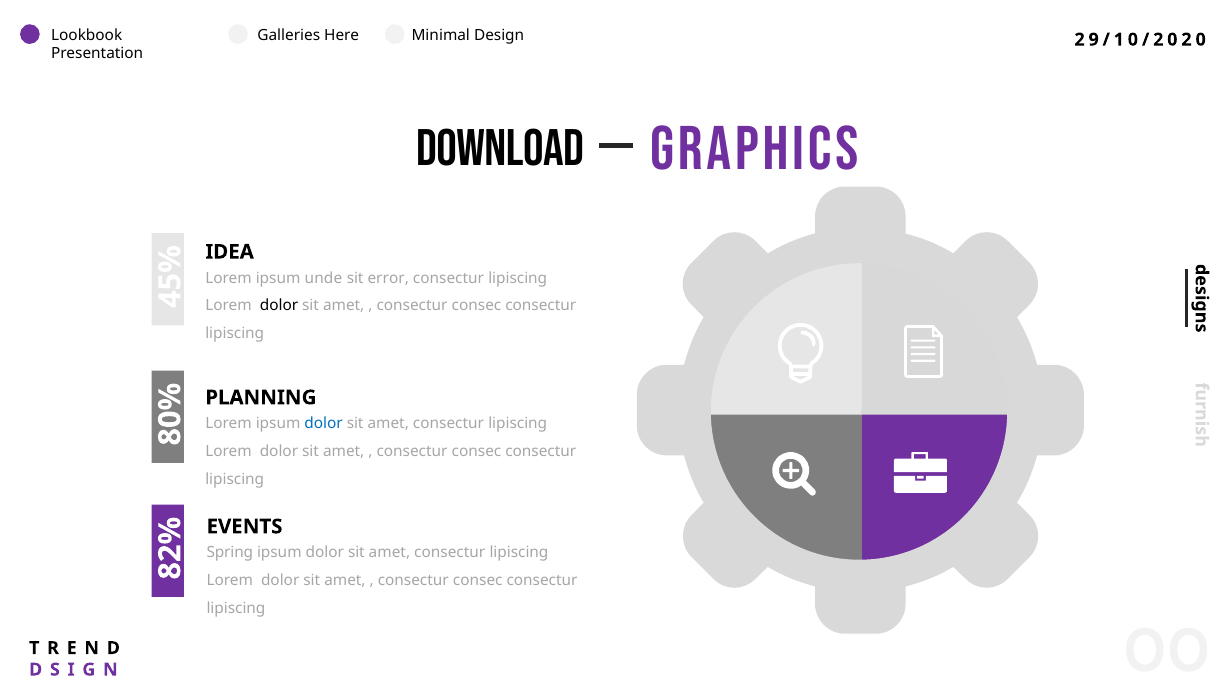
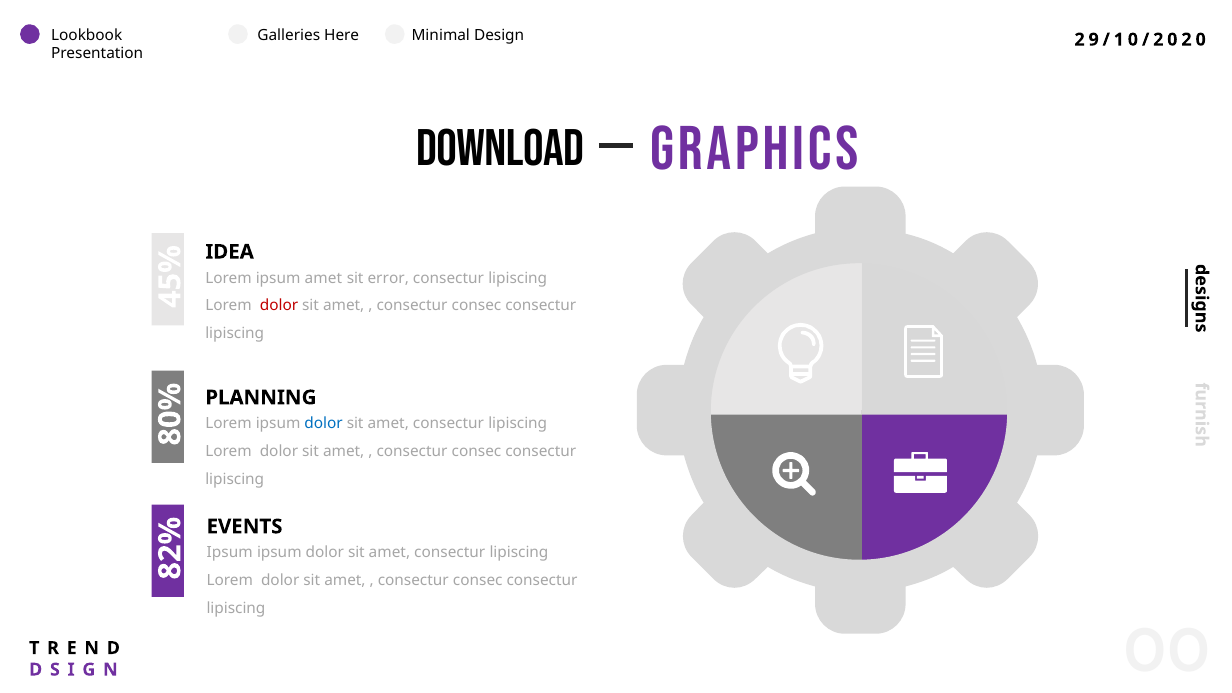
ipsum unde: unde -> amet (323, 278)
dolor colour: black -> red (279, 306)
Spring: Spring -> Ipsum (230, 553)
